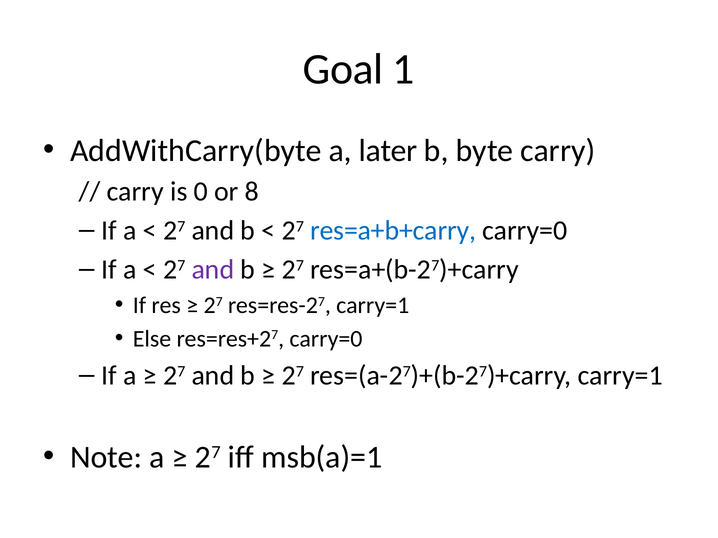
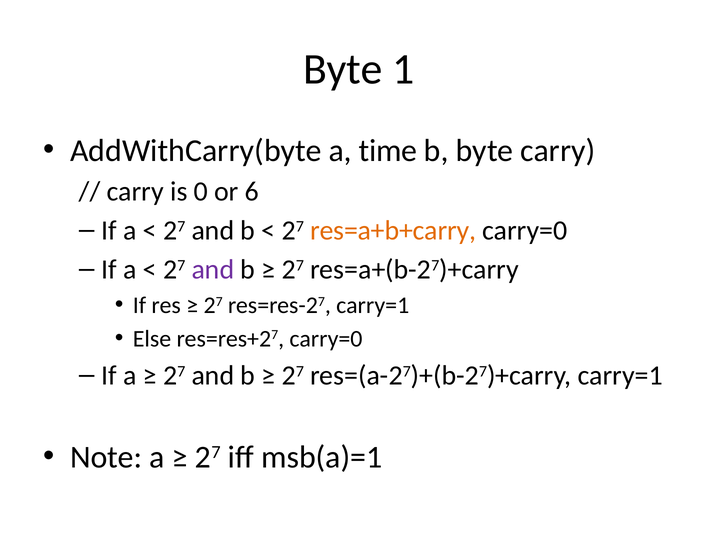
Goal: Goal -> Byte (343, 70)
later: later -> time (388, 151)
8: 8 -> 6 (252, 192)
res=a+b+carry colour: blue -> orange (393, 231)
